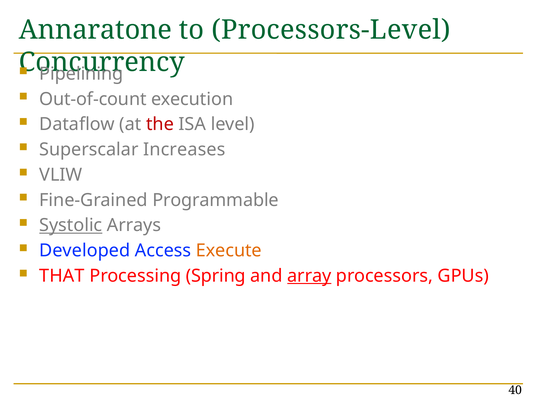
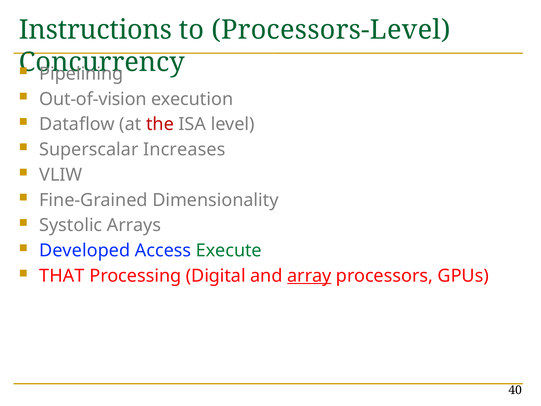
Annaratone: Annaratone -> Instructions (95, 30)
Out-of-count: Out-of-count -> Out-of-vision (93, 99)
Programmable: Programmable -> Dimensionality (215, 200)
Systolic underline: present -> none (71, 225)
Execute colour: orange -> green (229, 250)
Spring: Spring -> Digital (216, 276)
